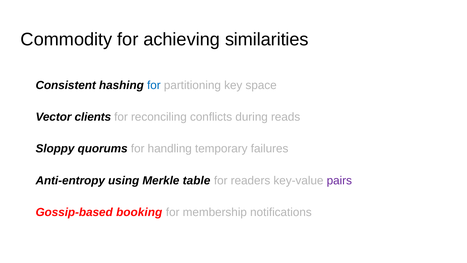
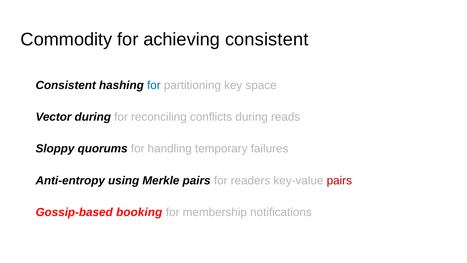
achieving similarities: similarities -> consistent (267, 40)
Vector clients: clients -> during (93, 117)
Merkle table: table -> pairs (197, 180)
pairs colour: purple -> red (339, 180)
